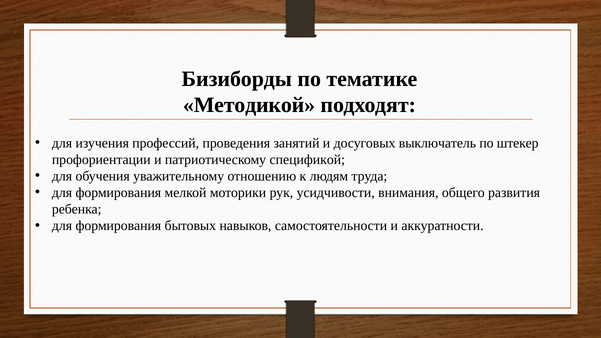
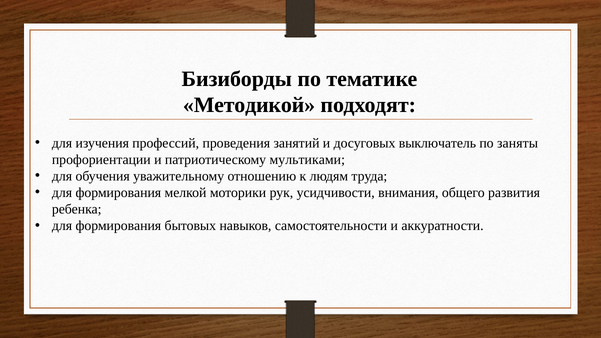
штекер: штекер -> заняты (518, 143)
спецификой: спецификой -> мультиками (307, 160)
